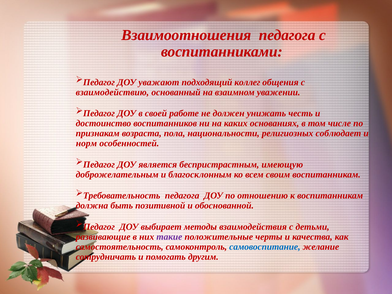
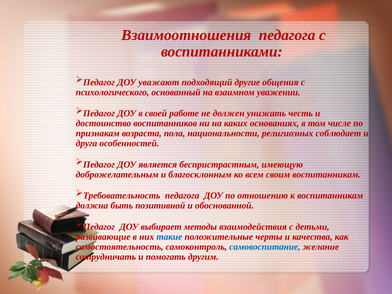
коллег: коллег -> другие (247, 82)
взаимодействию: взаимодействию -> психологического (112, 92)
норм: норм -> друга (86, 143)
такие colour: purple -> blue (169, 237)
